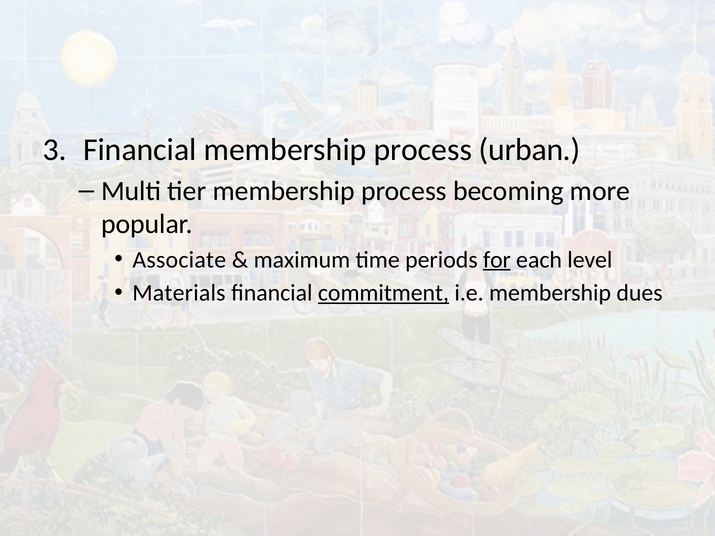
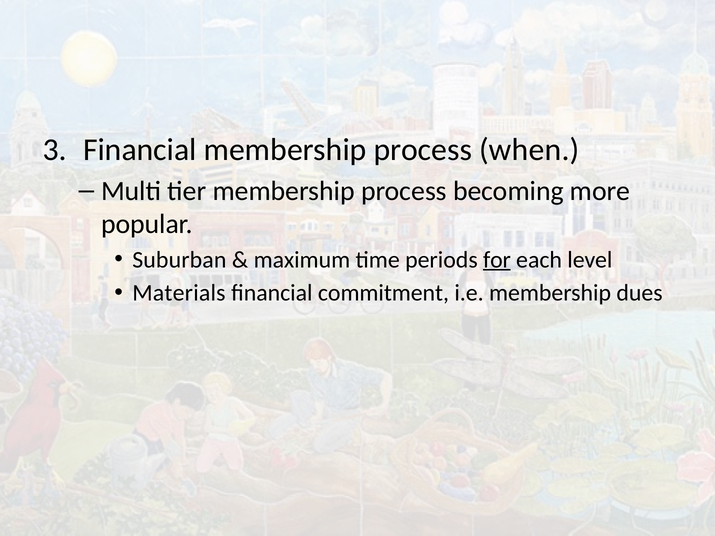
urban: urban -> when (529, 150)
Associate: Associate -> Suburban (179, 260)
commitment underline: present -> none (383, 293)
